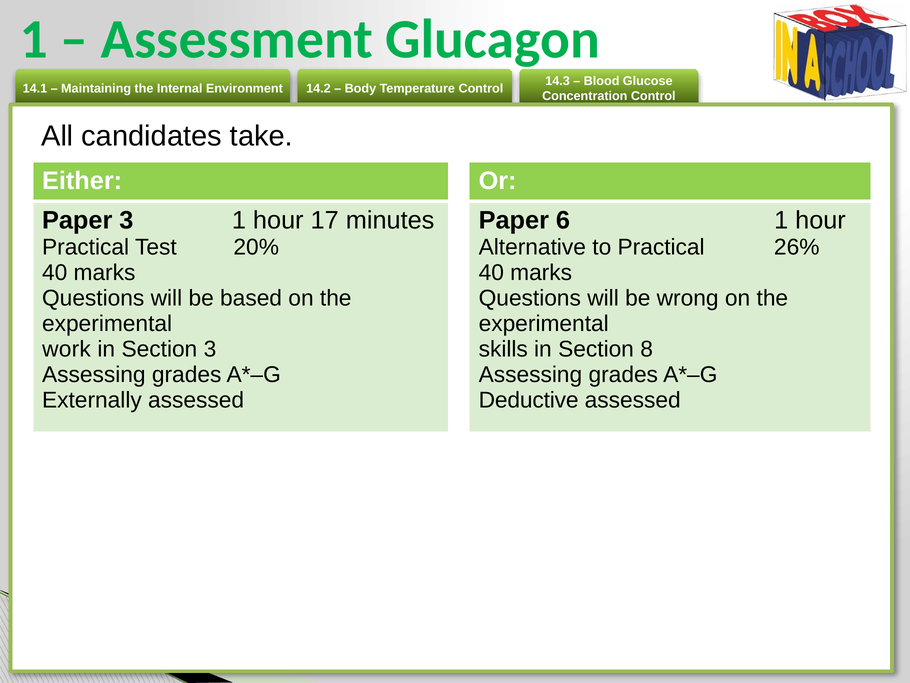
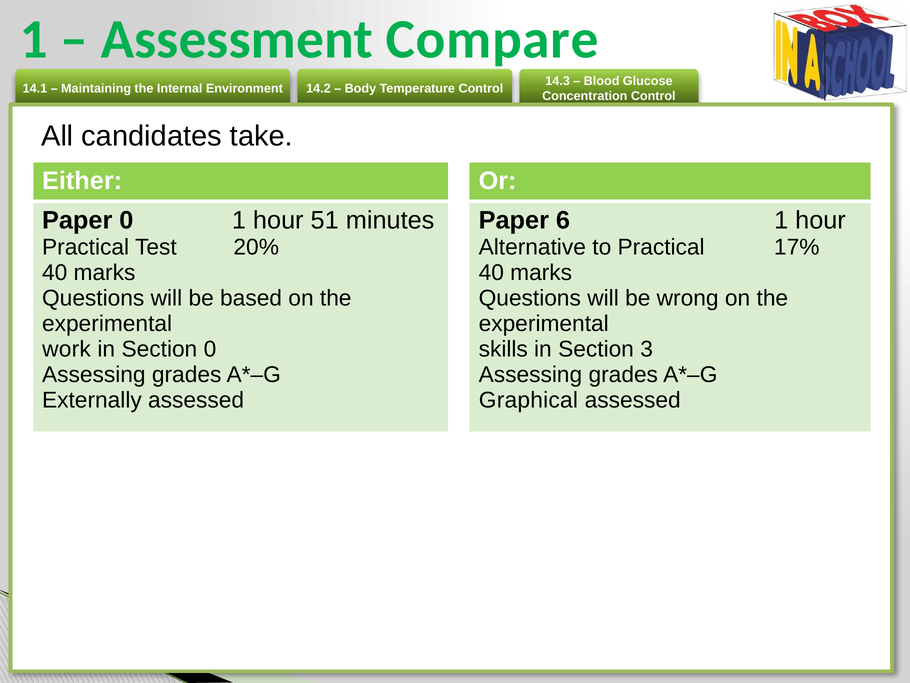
Glucagon: Glucagon -> Compare (492, 39)
Paper 3: 3 -> 0 (126, 220)
17: 17 -> 51 (325, 220)
26%: 26% -> 17% (797, 247)
Section 3: 3 -> 0 (210, 349)
8: 8 -> 3 (647, 349)
Deductive: Deductive -> Graphical (528, 400)
